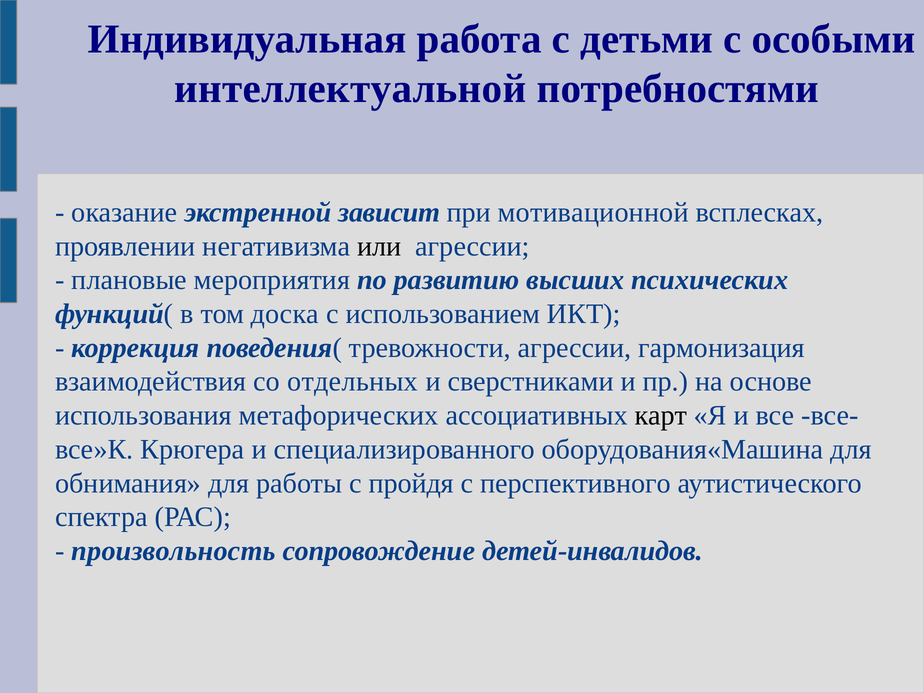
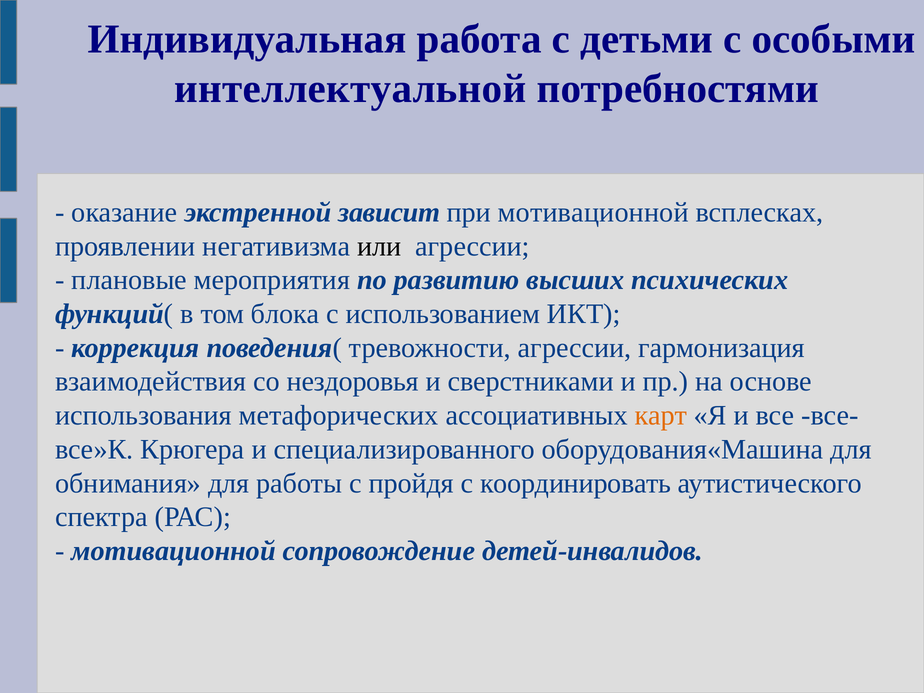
доска: доска -> блока (285, 314)
отдельных: отдельных -> нездоровья (353, 382)
карт colour: black -> orange (661, 416)
перспективного: перспективного -> координировать (576, 483)
произвольность: произвольность -> мотивационной (174, 551)
